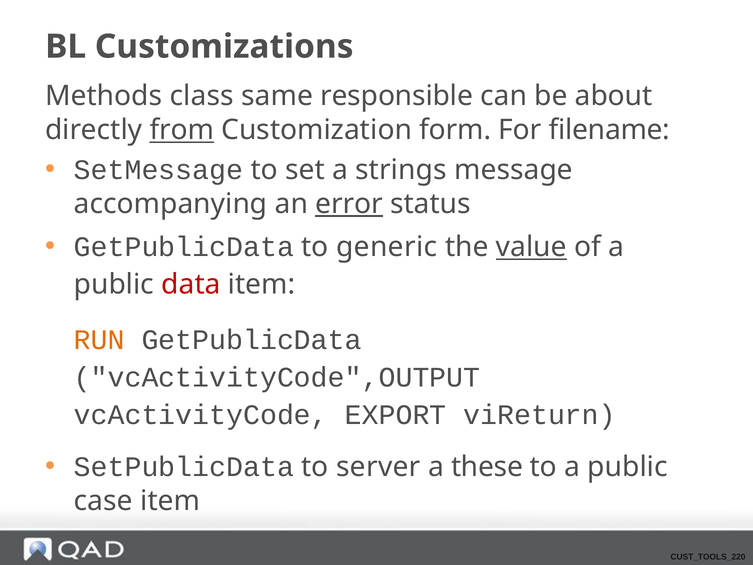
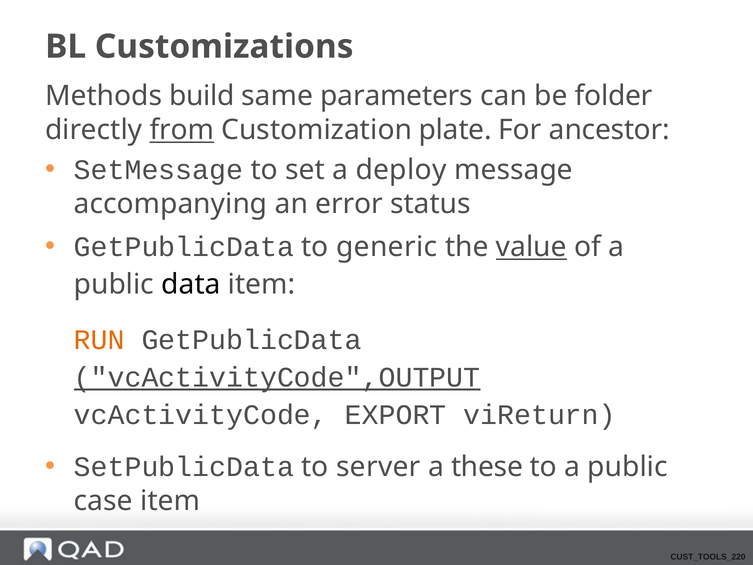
class: class -> build (202, 96)
responsible: responsible -> parameters (397, 96)
about: about -> folder (614, 96)
form: form -> plate (455, 130)
filename: filename -> ancestor (609, 130)
strings: strings -> deploy (401, 170)
error underline: present -> none (349, 204)
data colour: red -> black (191, 284)
vcActivityCode",OUTPUT underline: none -> present (277, 377)
